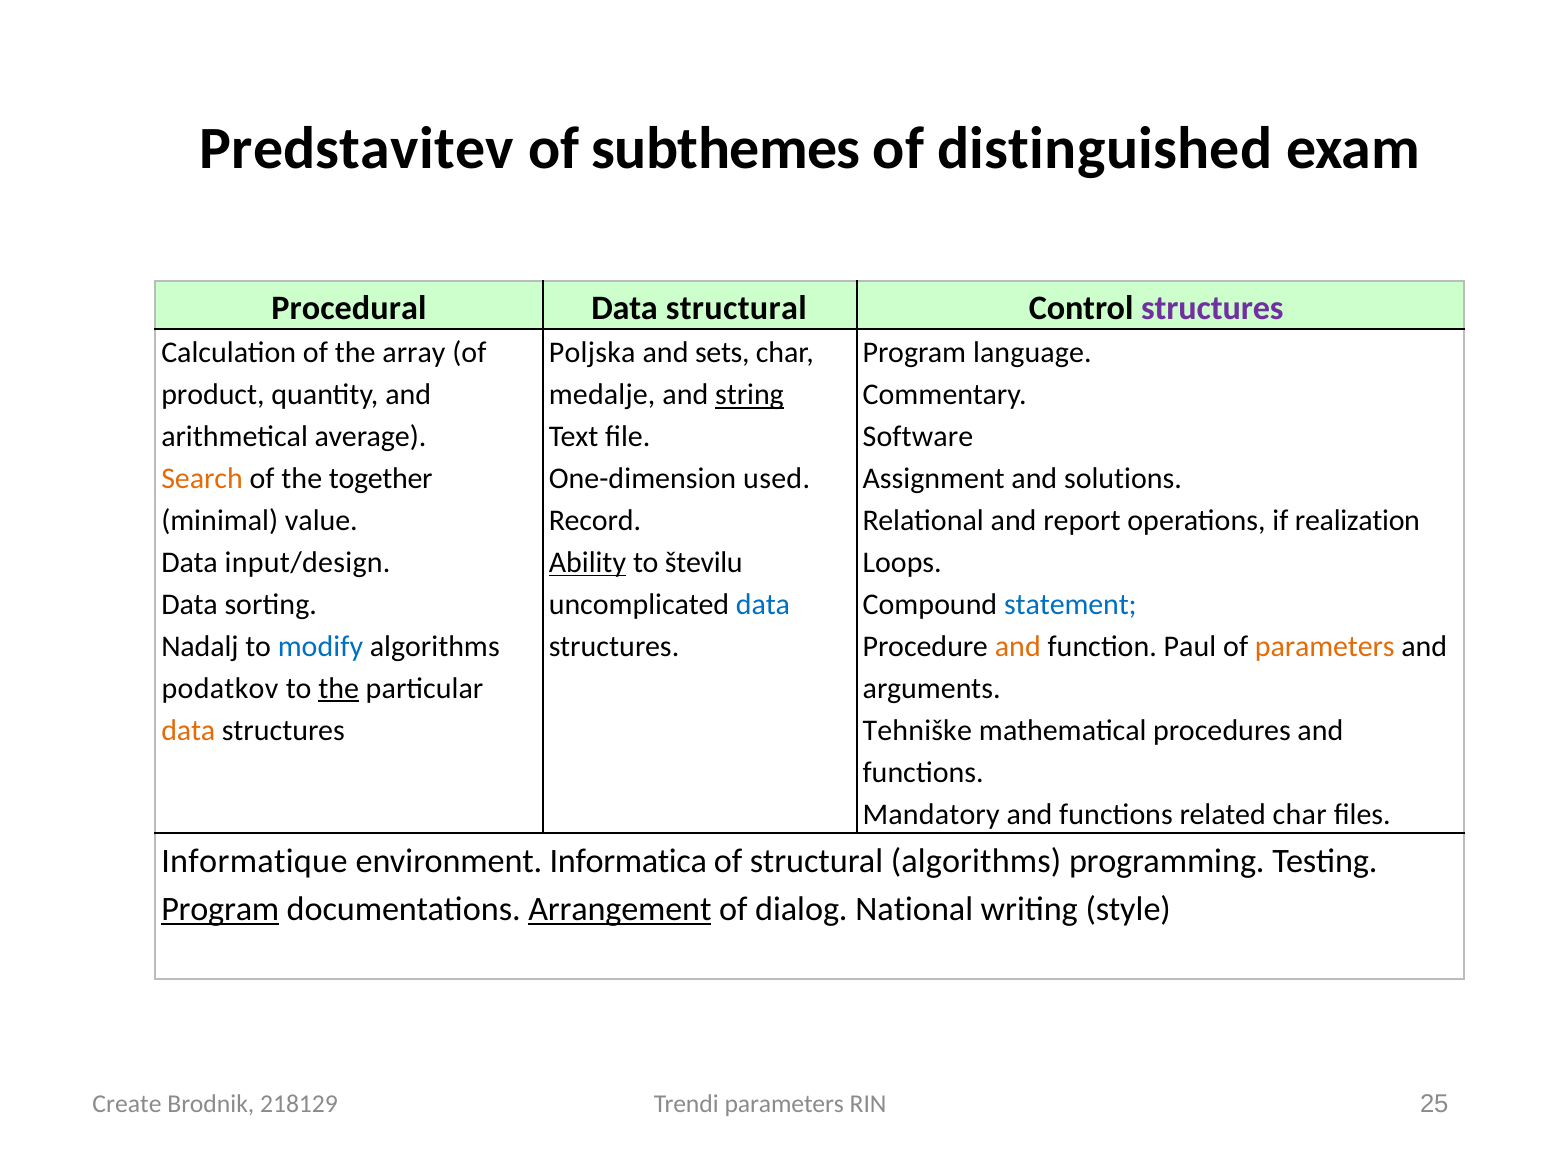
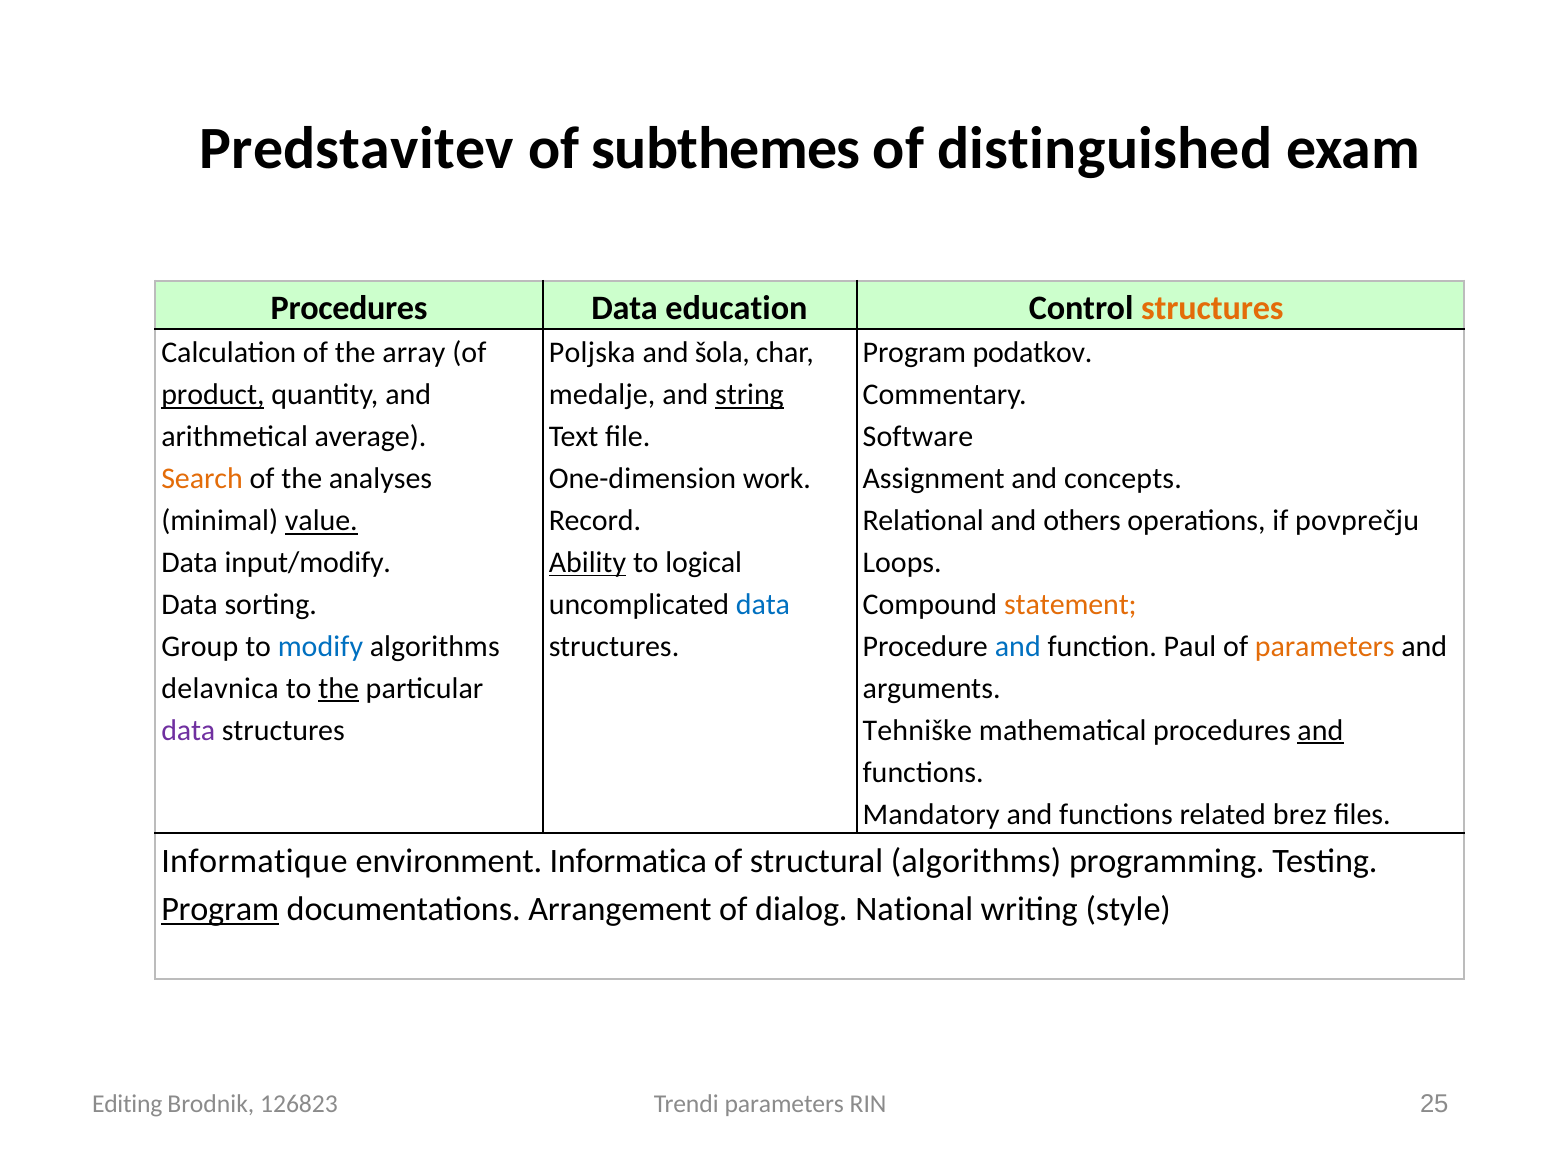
Procedural: Procedural -> Procedures (349, 308)
Data structural: structural -> education (736, 308)
structures colour: purple -> orange (1212, 308)
sets: sets -> šola (722, 353)
language: language -> podatkov (1033, 353)
product underline: none -> present (213, 395)
together: together -> analyses (381, 479)
used: used -> work (777, 479)
solutions: solutions -> concepts (1123, 479)
value underline: none -> present (321, 521)
report: report -> others (1082, 521)
realization: realization -> povprečju (1357, 521)
input/design: input/design -> input/modify (308, 563)
številu: številu -> logical (704, 563)
statement colour: blue -> orange (1070, 604)
Nadalj: Nadalj -> Group (200, 646)
and colour: orange -> blue (1018, 646)
podatkov: podatkov -> delavnica (220, 688)
data colour: orange -> purple (188, 730)
and underline: none -> present (1320, 730)
related char: char -> brez (1300, 814)
Arrangement underline: present -> none (620, 909)
Create: Create -> Editing (127, 1104)
218129: 218129 -> 126823 (299, 1104)
